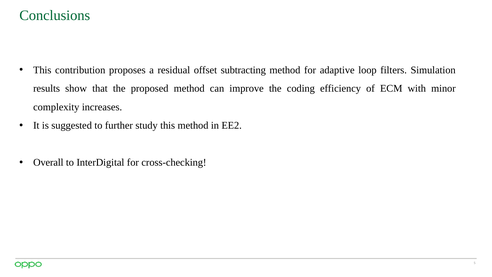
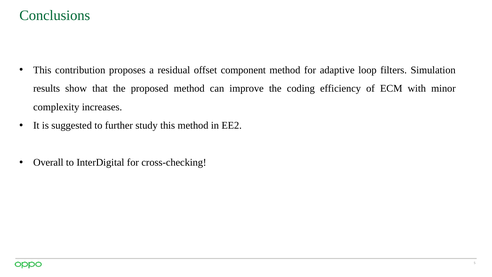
subtracting: subtracting -> component (243, 70)
